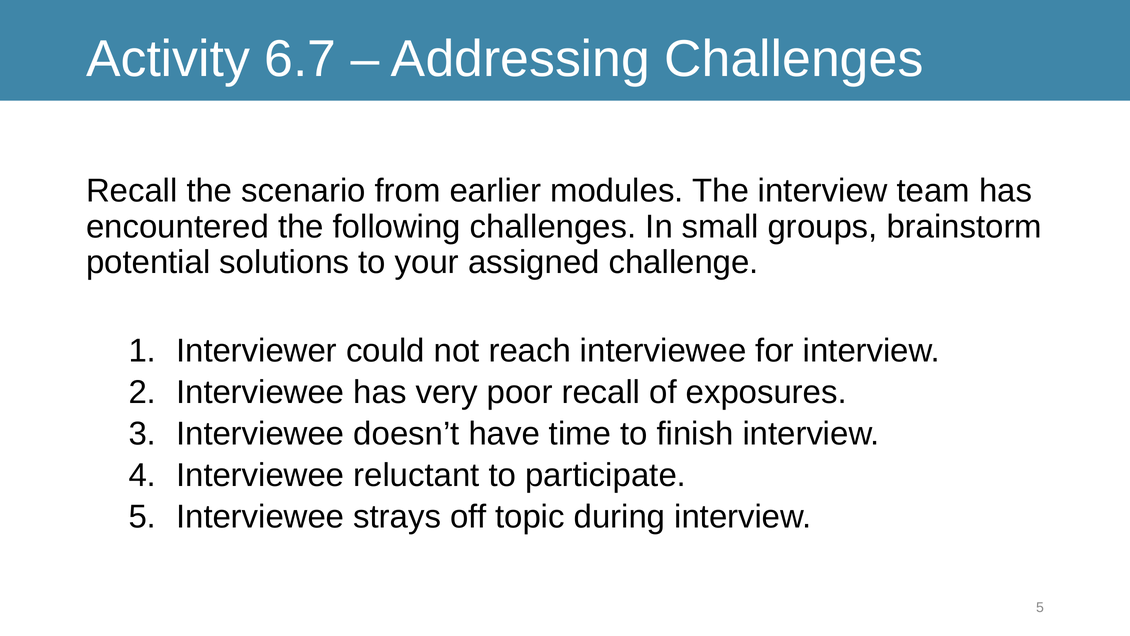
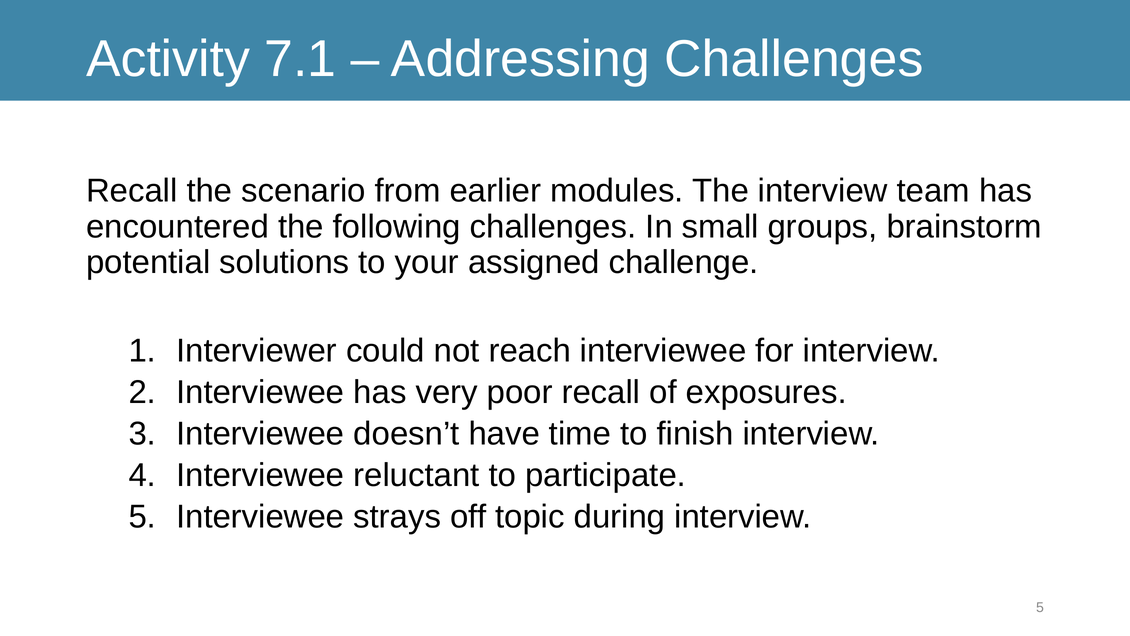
6.7: 6.7 -> 7.1 (300, 59)
